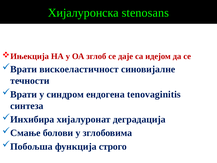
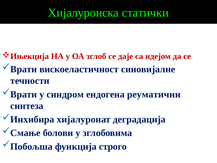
stenosans: stenosans -> статички (145, 13)
tenovaginitis: tenovaginitis -> реуматични (154, 94)
